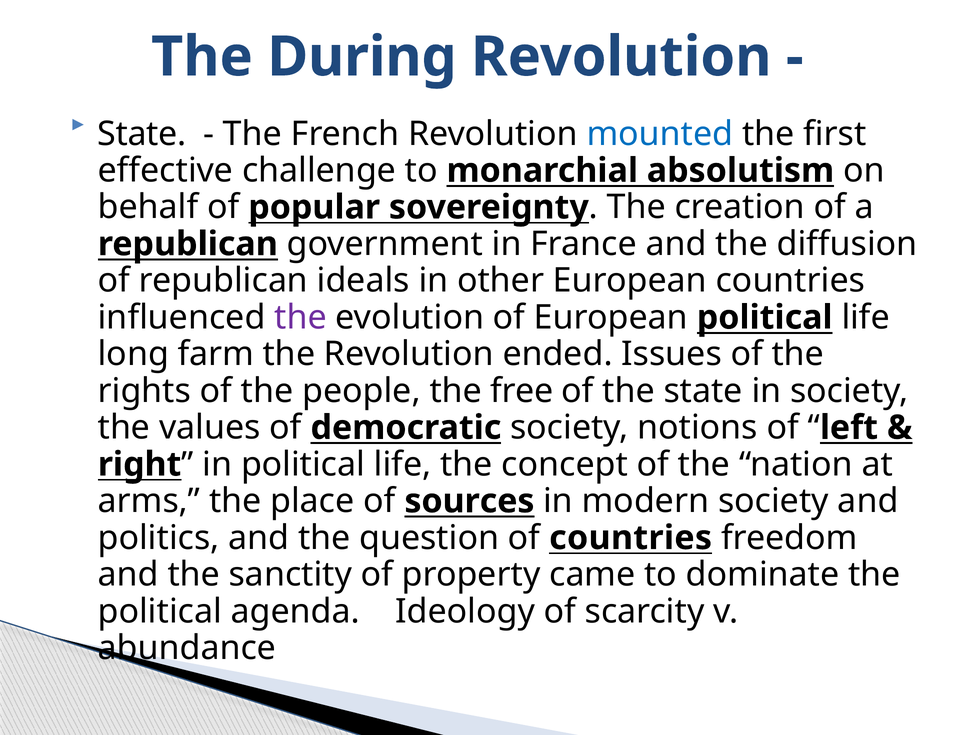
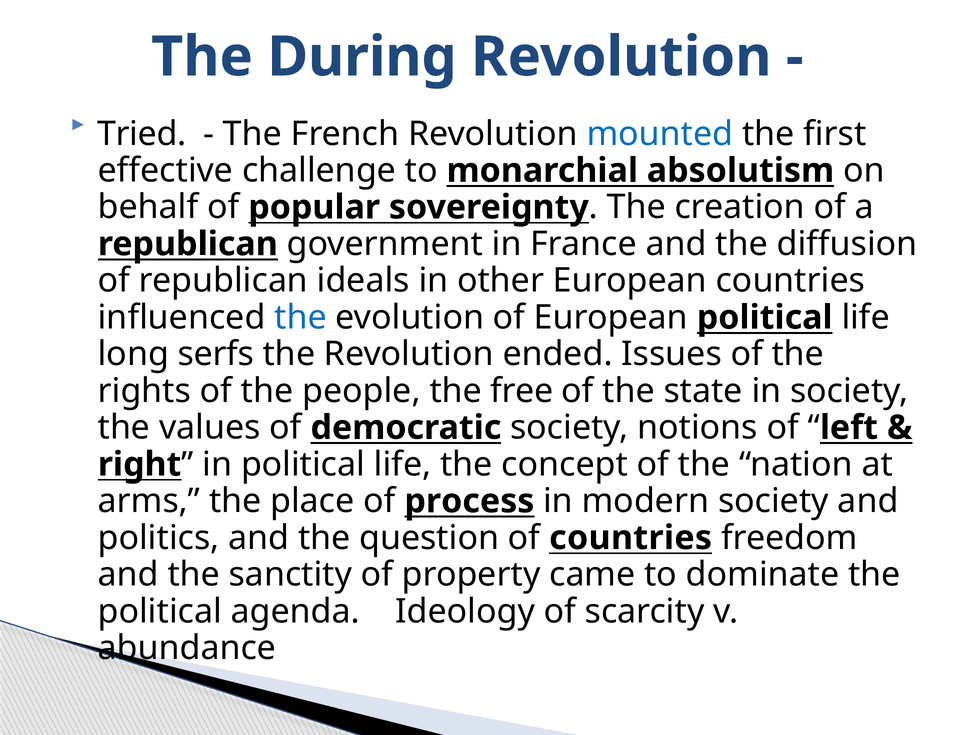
State: State -> Tried (142, 134)
the colour: purple -> blue (300, 317)
farm: farm -> serfs (216, 354)
sources: sources -> process (469, 501)
